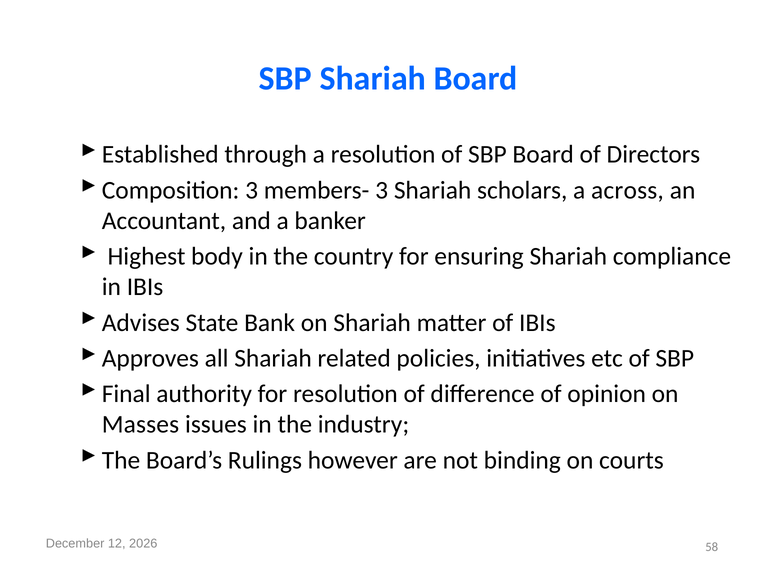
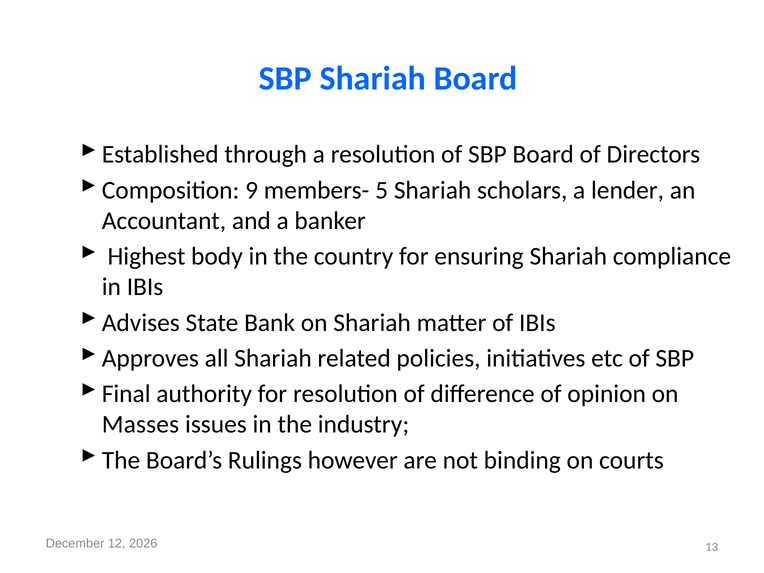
Composition 3: 3 -> 9 (252, 190)
members- 3: 3 -> 5 (382, 190)
across: across -> lender (628, 190)
58: 58 -> 13 (712, 547)
